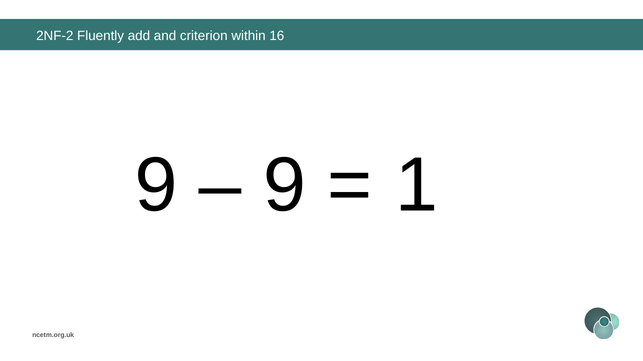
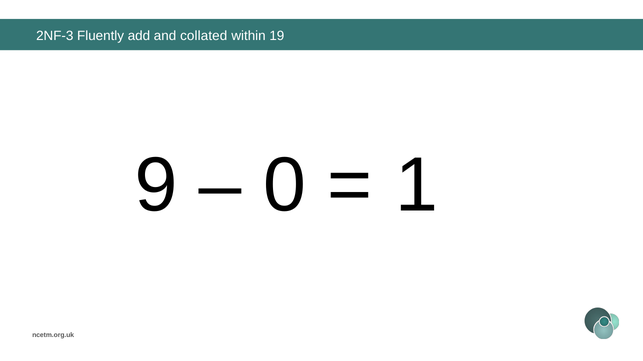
2NF-2: 2NF-2 -> 2NF-3 (55, 36)
criterion: criterion -> collated (204, 36)
16: 16 -> 19 (277, 36)
9: 9 -> 0 (284, 186)
